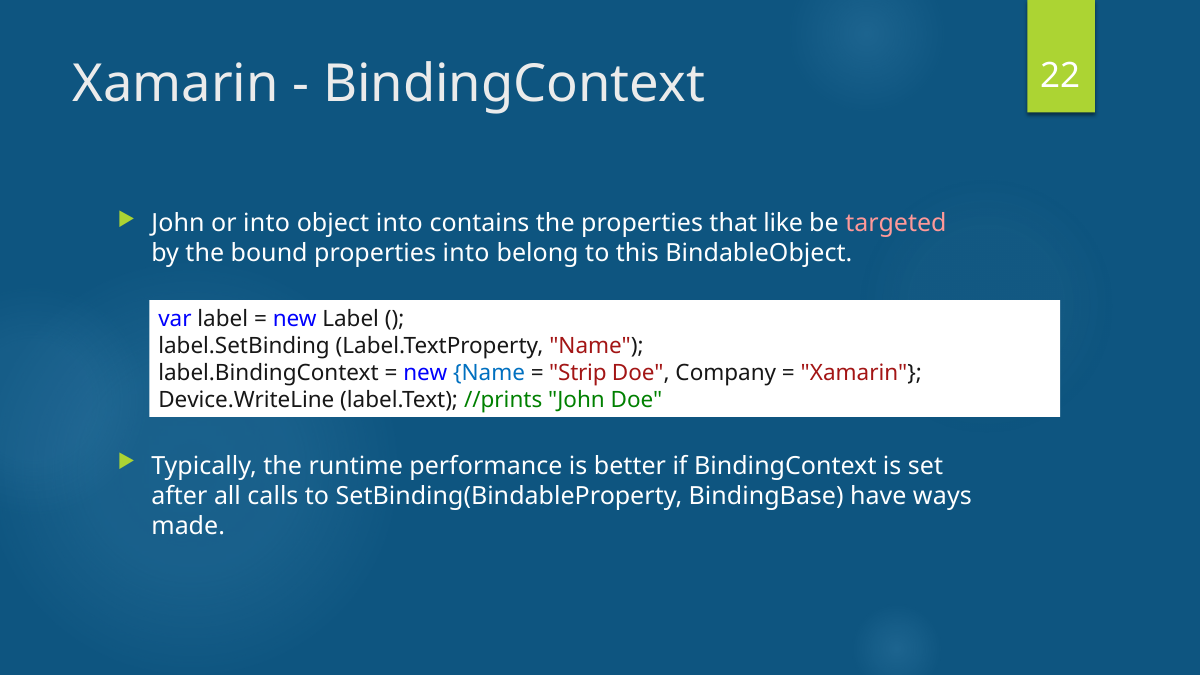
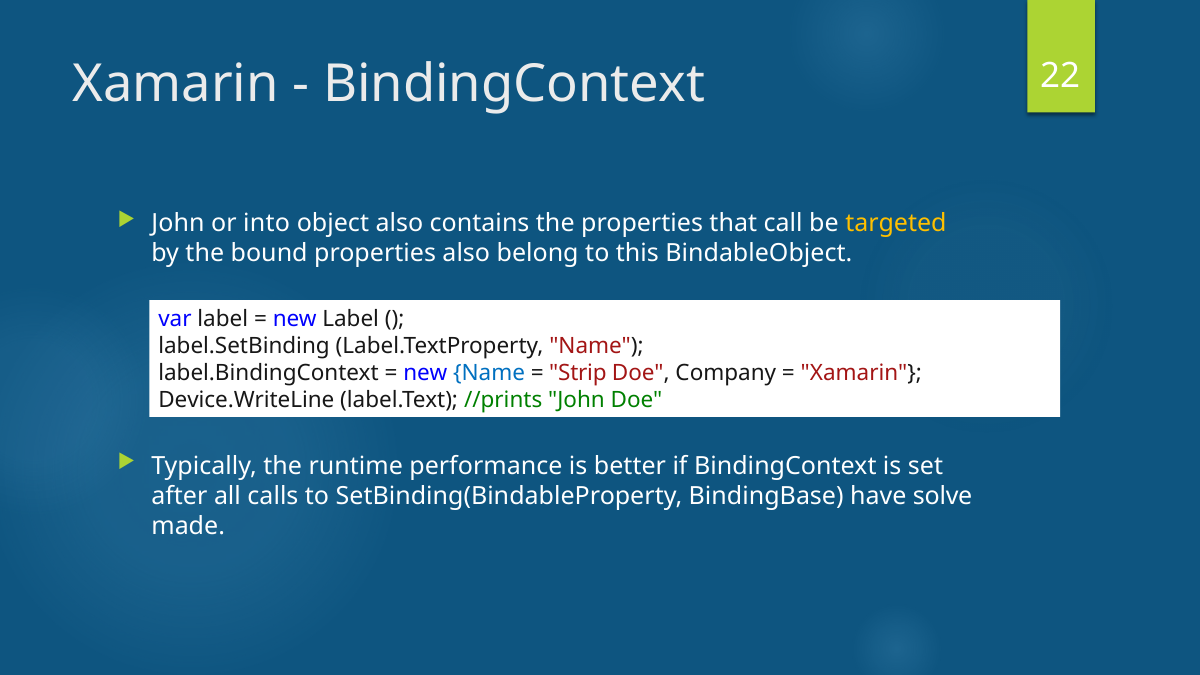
object into: into -> also (399, 223)
like: like -> call (783, 223)
targeted colour: pink -> yellow (896, 223)
properties into: into -> also (466, 253)
ways: ways -> solve (943, 496)
